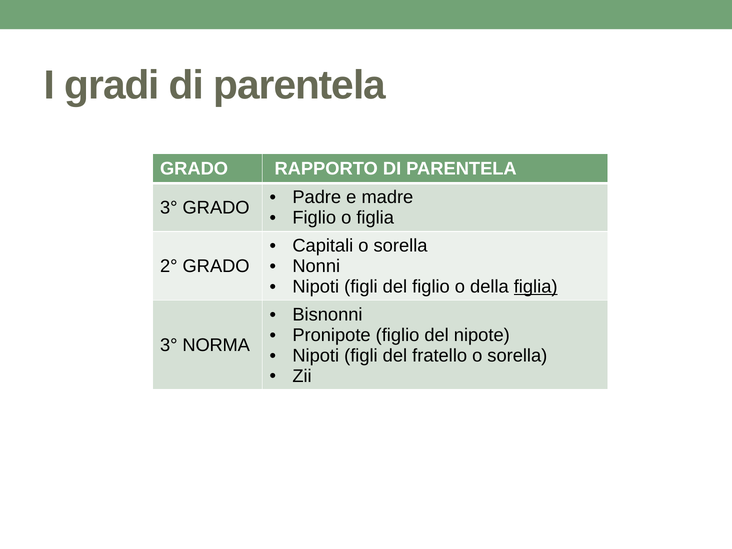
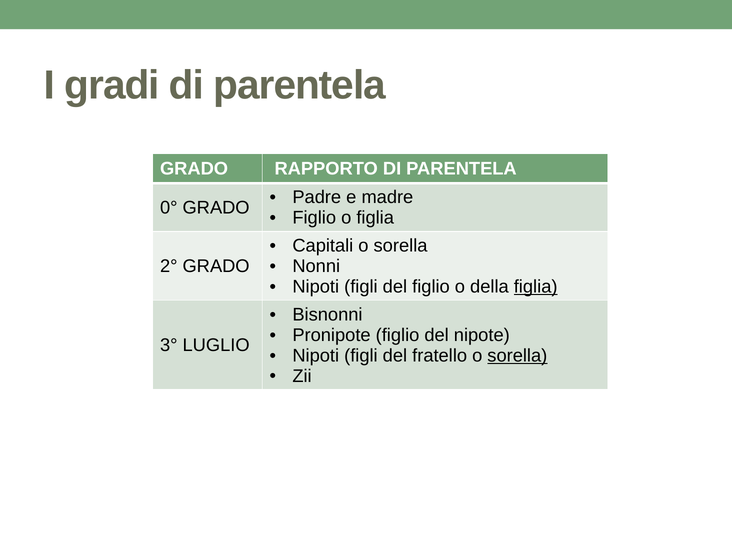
3°: 3° -> 0° (169, 208)
NORMA: NORMA -> LUGLIO (216, 345)
sorella underline: none -> present (517, 355)
